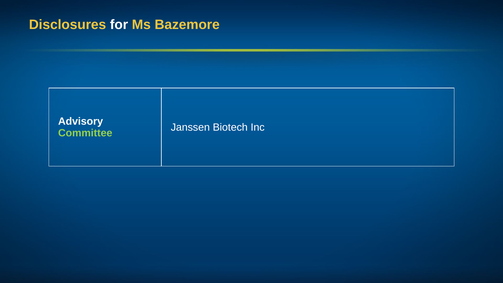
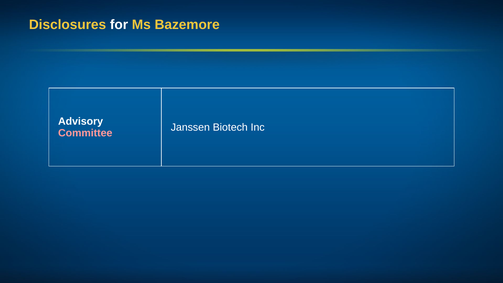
Committee colour: light green -> pink (85, 133)
